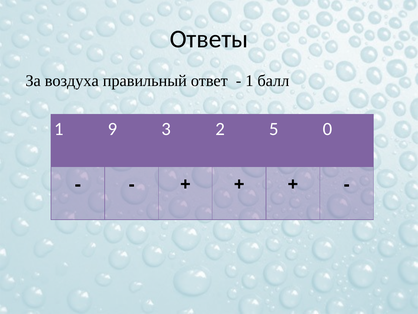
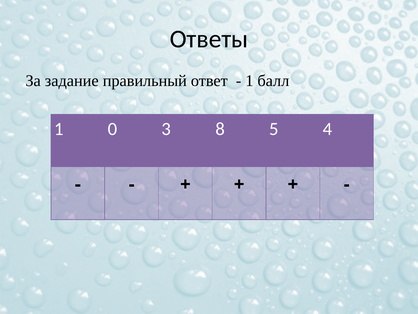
воздуха: воздуха -> задание (72, 81)
9: 9 -> 0 (113, 129)
2: 2 -> 8 (220, 129)
0: 0 -> 4 (328, 129)
